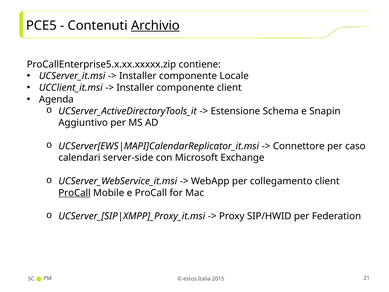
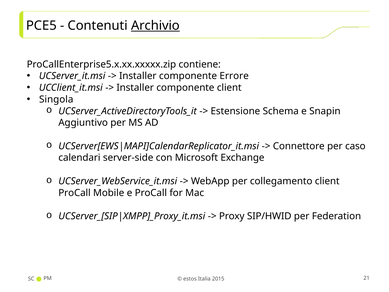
Locale: Locale -> Errore (234, 76)
Agenda: Agenda -> Singola (56, 99)
ProCall underline: present -> none (75, 193)
